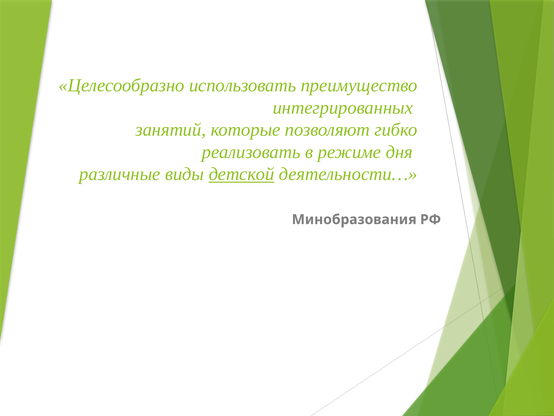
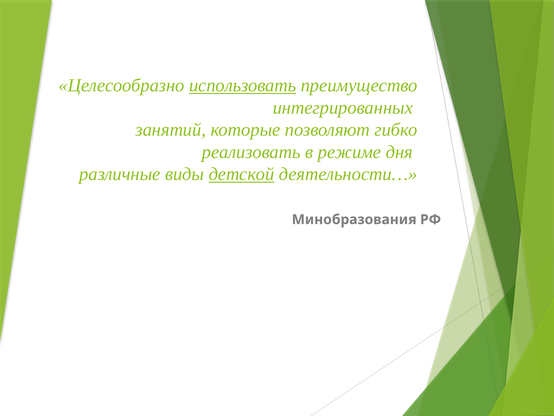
использовать underline: none -> present (243, 85)
